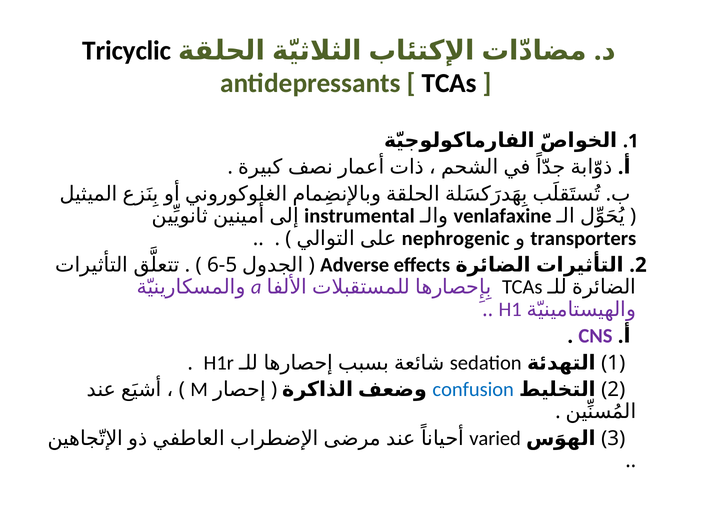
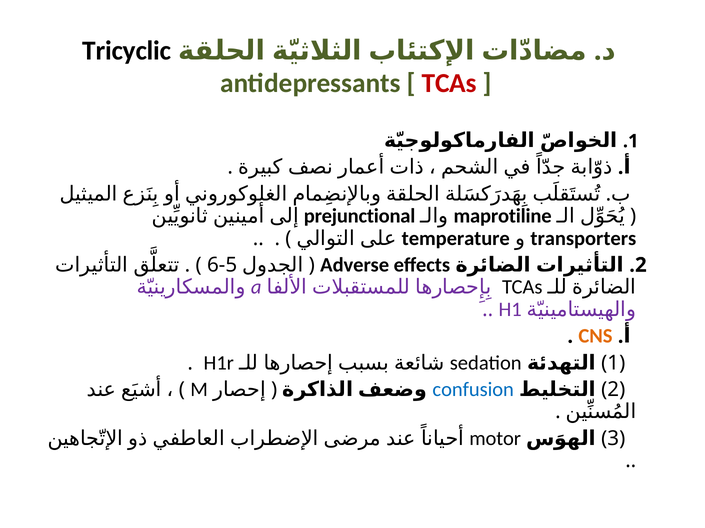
TCAs colour: black -> red (449, 84)
instrumental: instrumental -> prejunctional (360, 216)
venlafaxine: venlafaxine -> maprotiline (503, 216)
nephrogenic: nephrogenic -> temperature (456, 239)
CNS colour: purple -> orange (595, 337)
varied: varied -> motor (495, 439)
